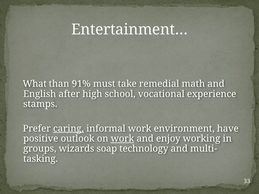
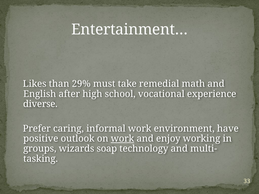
What: What -> Likes (35, 84)
91%: 91% -> 29% (81, 84)
stamps: stamps -> diverse (40, 104)
caring underline: present -> none (69, 129)
